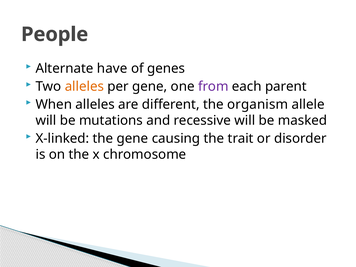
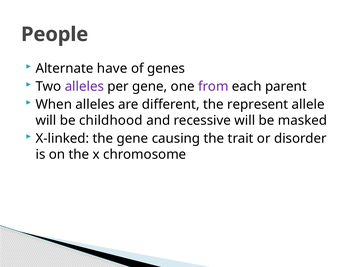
alleles colour: orange -> purple (84, 86)
organism: organism -> represent (258, 104)
mutations: mutations -> childhood (111, 120)
